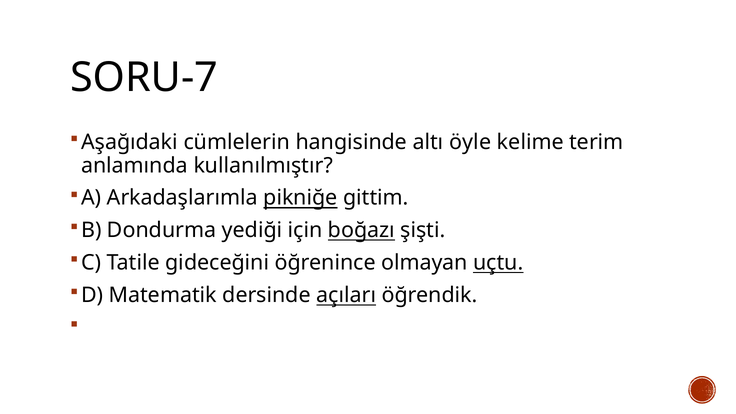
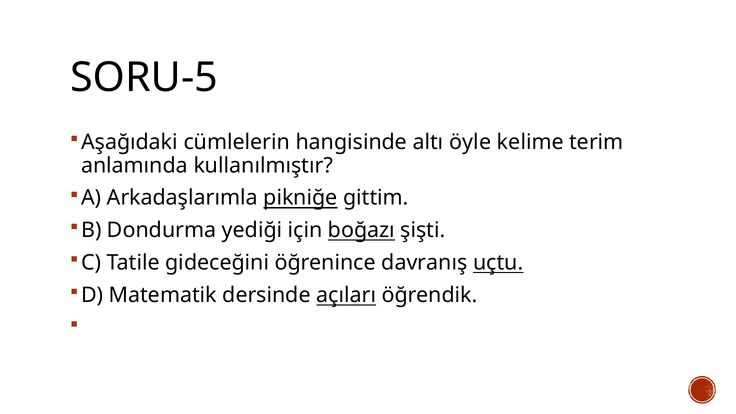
SORU-7: SORU-7 -> SORU-5 (144, 78)
olmayan: olmayan -> davranış (424, 263)
